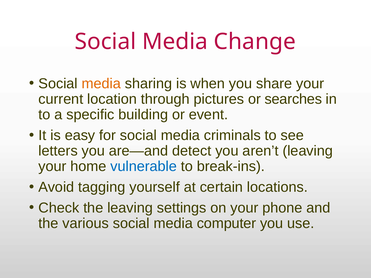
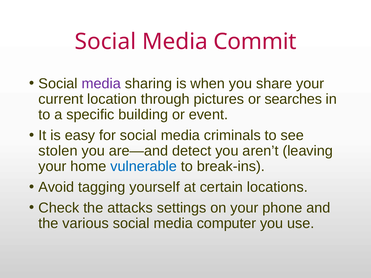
Change: Change -> Commit (255, 42)
media colour: orange -> purple (101, 84)
letters: letters -> stolen (58, 151)
the leaving: leaving -> attacks (130, 208)
